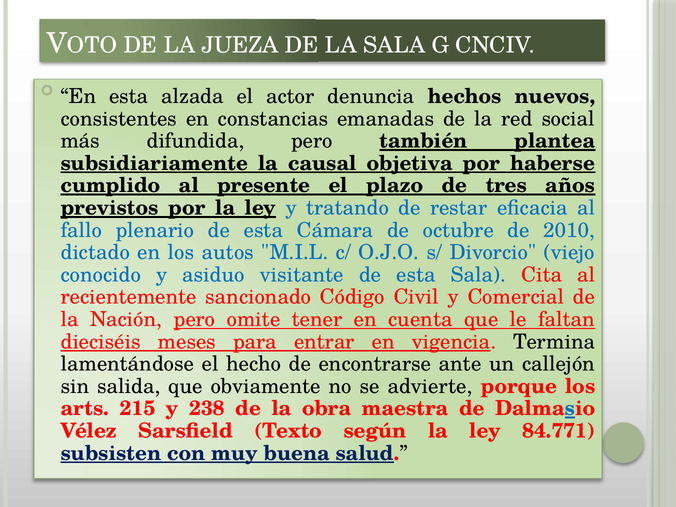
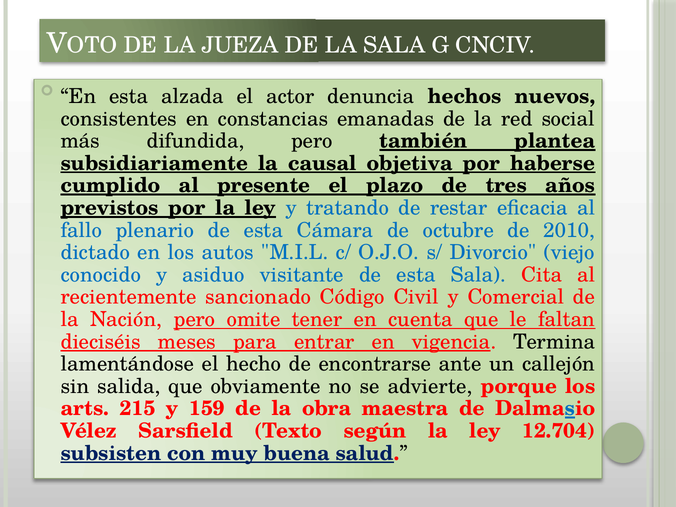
238: 238 -> 159 (207, 409)
84.771: 84.771 -> 12.704 (559, 431)
